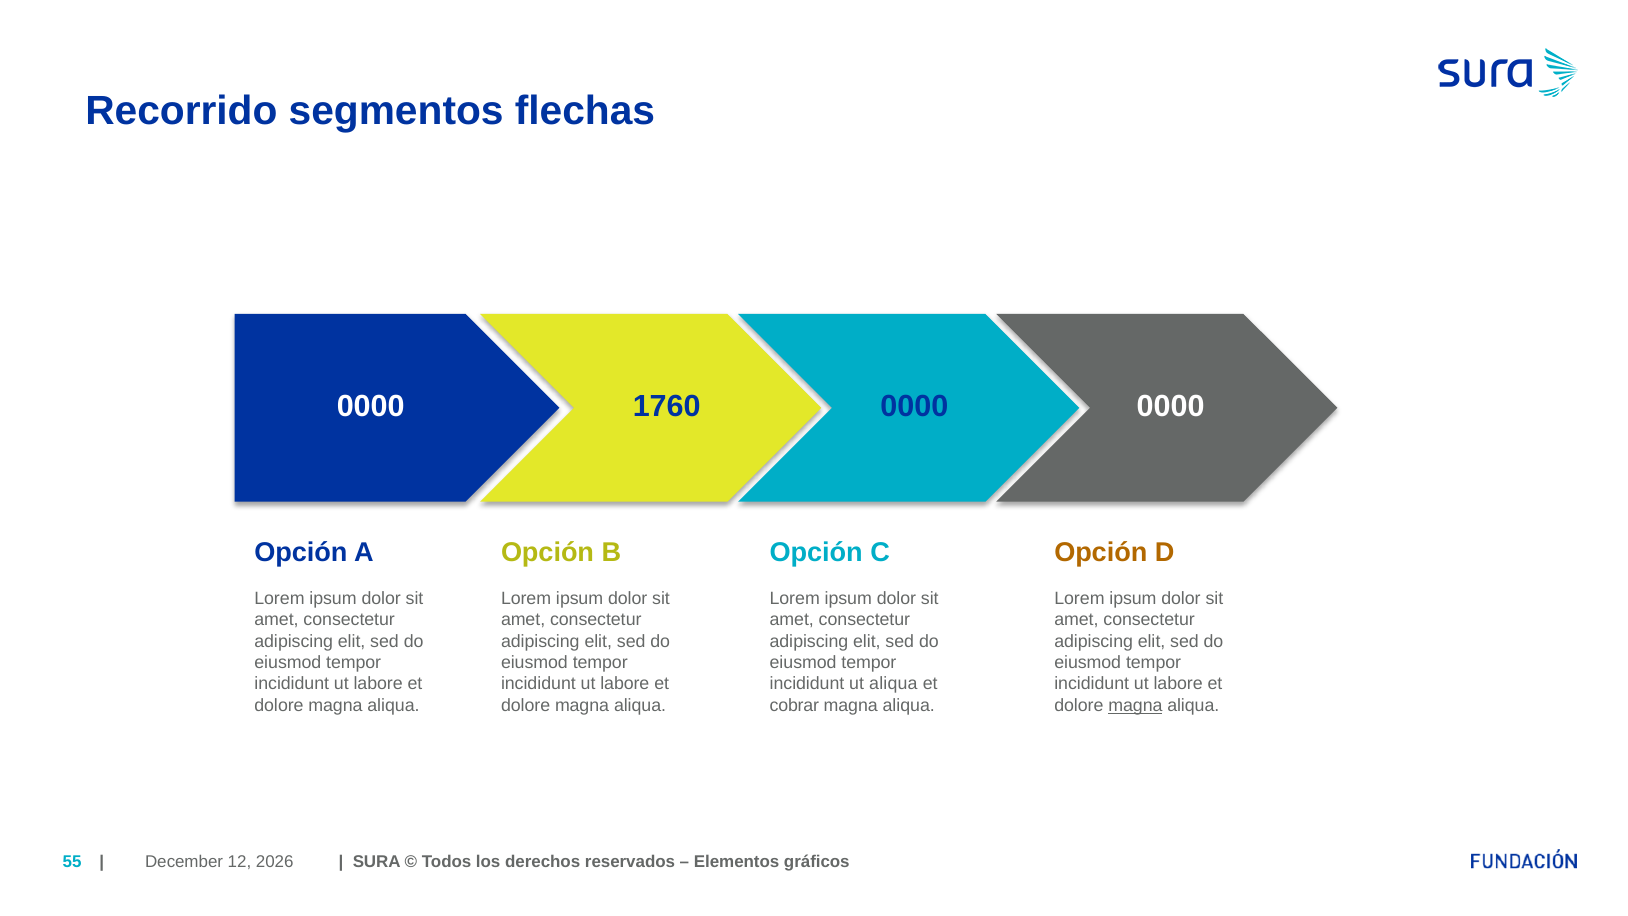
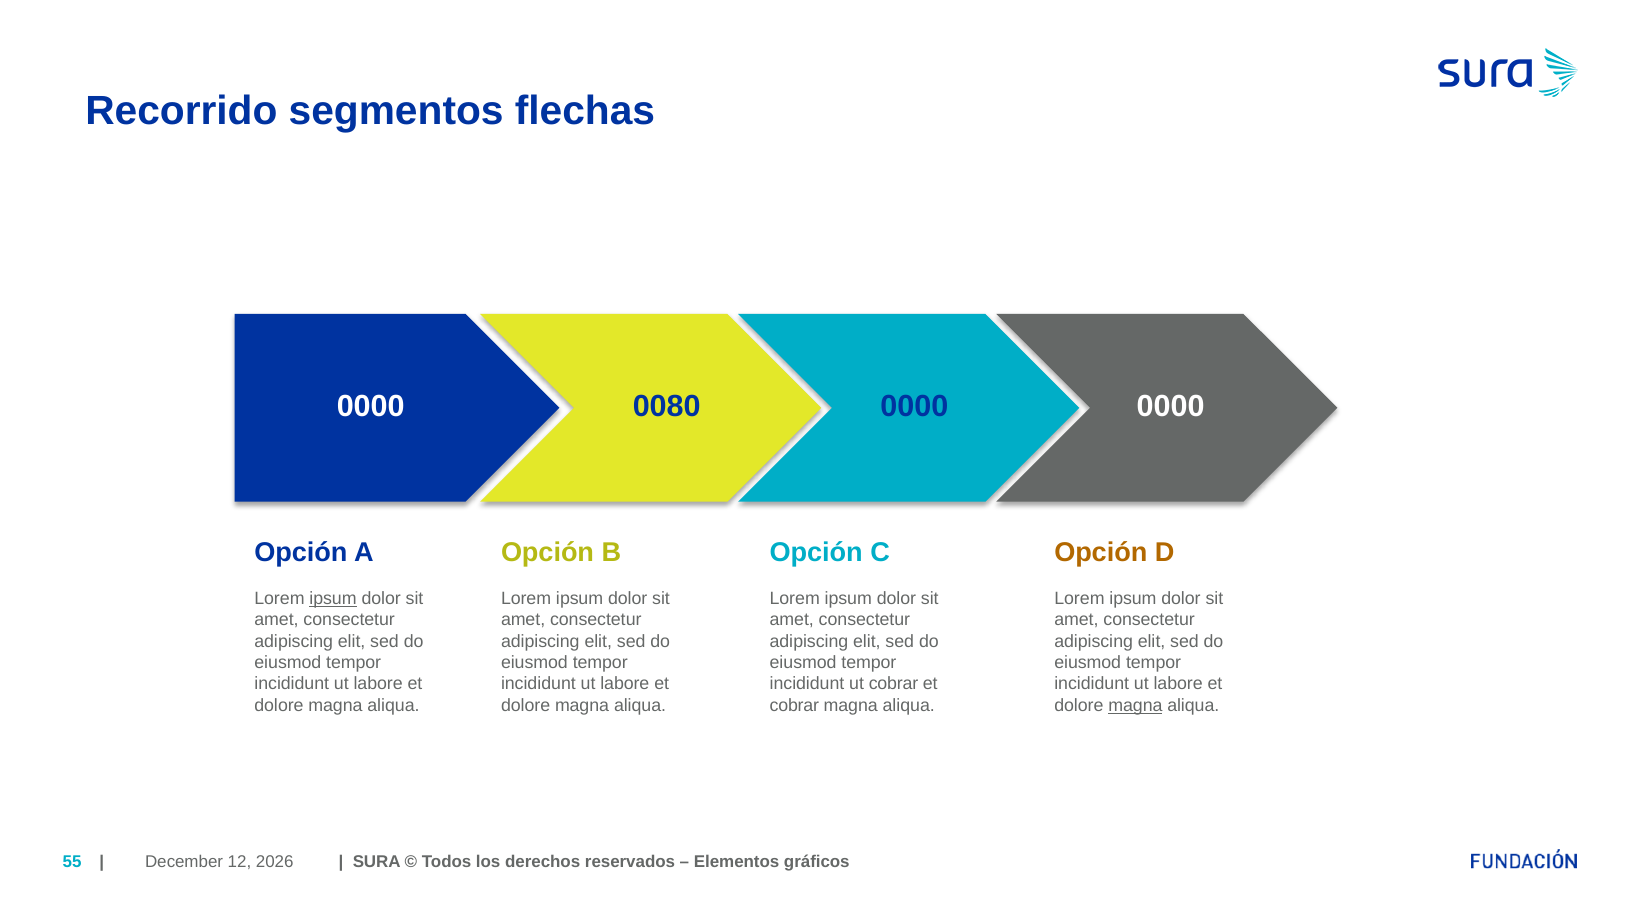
1760: 1760 -> 0080 (667, 406)
ipsum underline: none -> present (333, 599)
ut aliqua: aliqua -> cobrar (894, 684)
